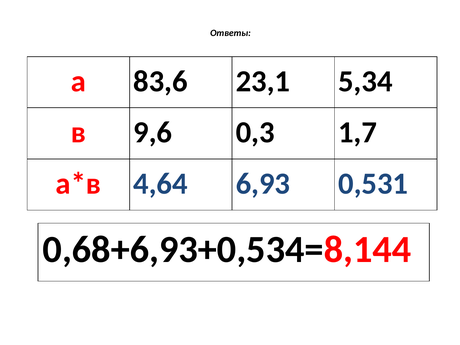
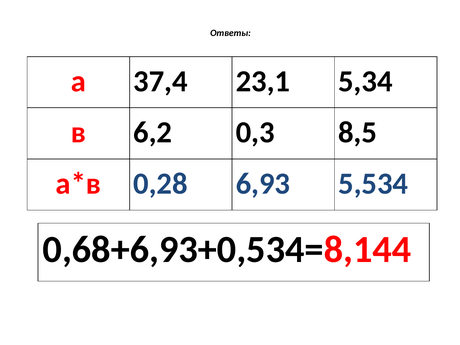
83,6: 83,6 -> 37,4 (160, 81)
9,6: 9,6 -> 6,2 (153, 132)
1,7: 1,7 -> 8,5 (358, 132)
4,64: 4,64 -> 0,28 (160, 184)
0,531: 0,531 -> 5,534 (373, 184)
